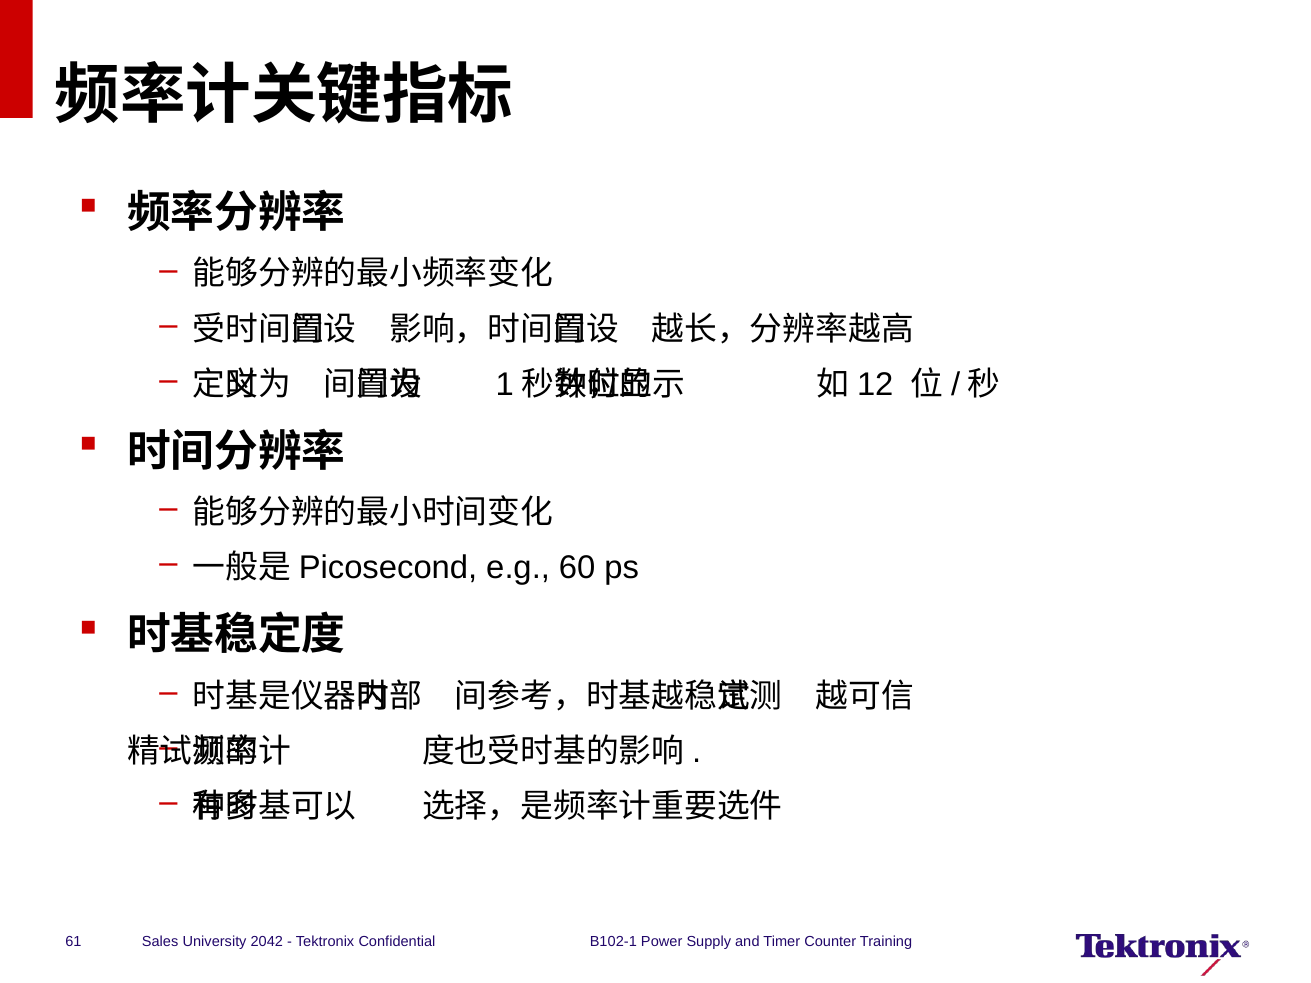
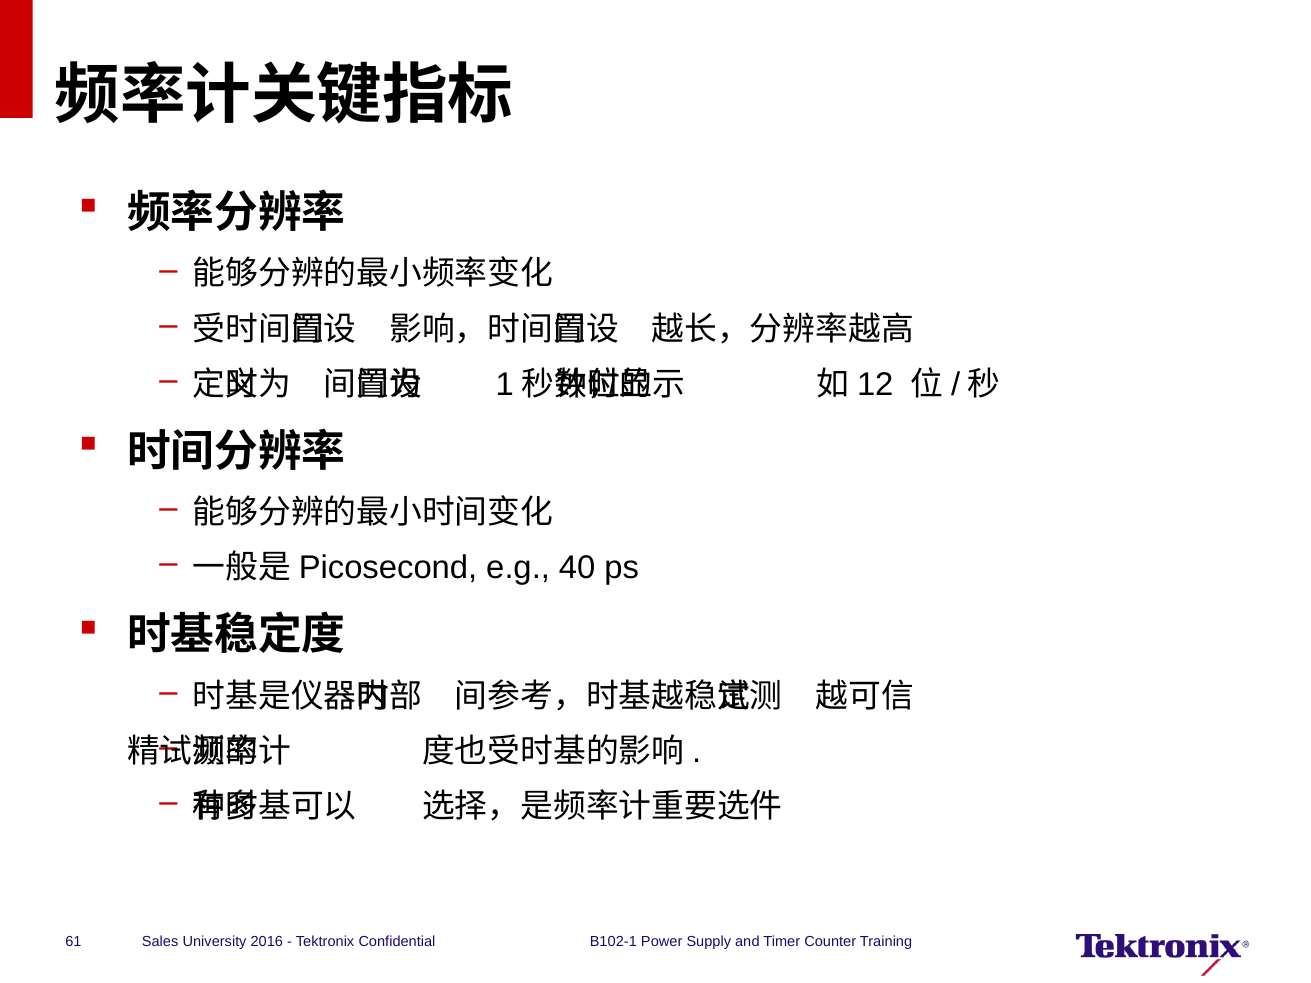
60: 60 -> 40 (577, 568)
2042: 2042 -> 2016 (267, 942)
